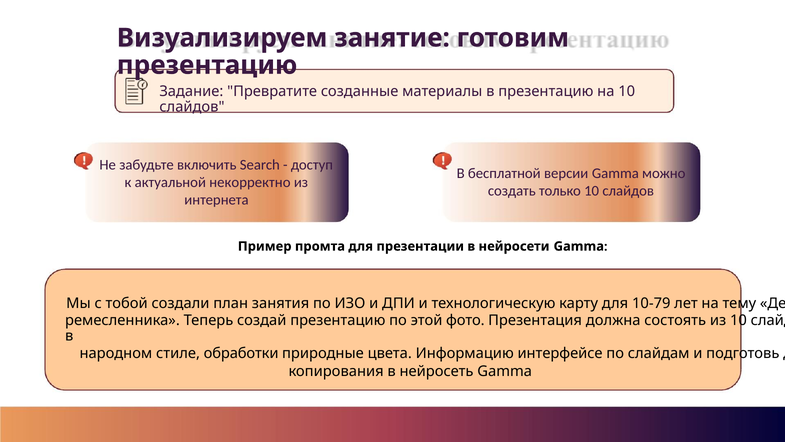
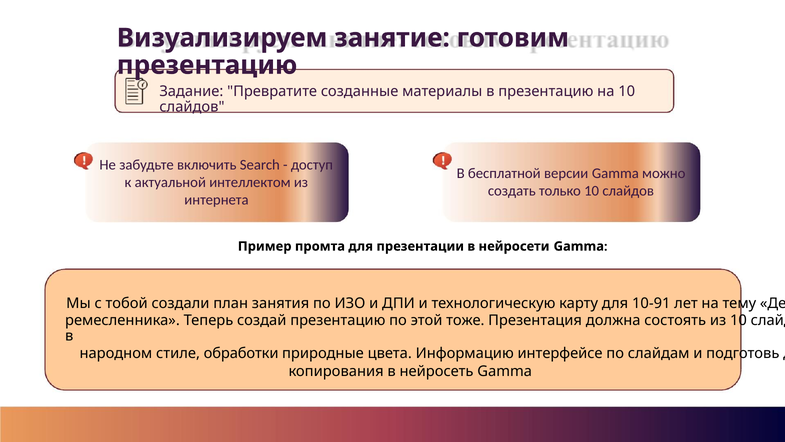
некорректно: некорректно -> интеллектом (250, 182)
10-79: 10-79 -> 10-91 (651, 303)
фото: фото -> тоже (465, 320)
